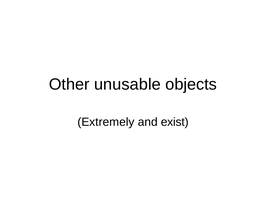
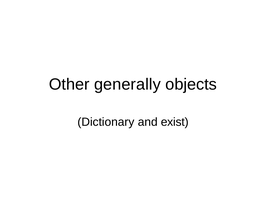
unusable: unusable -> generally (127, 84)
Extremely: Extremely -> Dictionary (106, 122)
